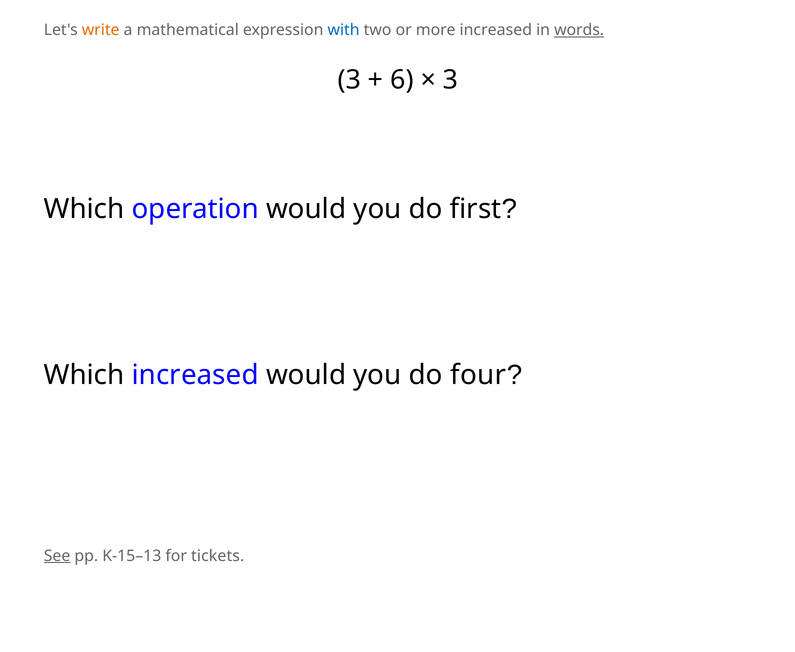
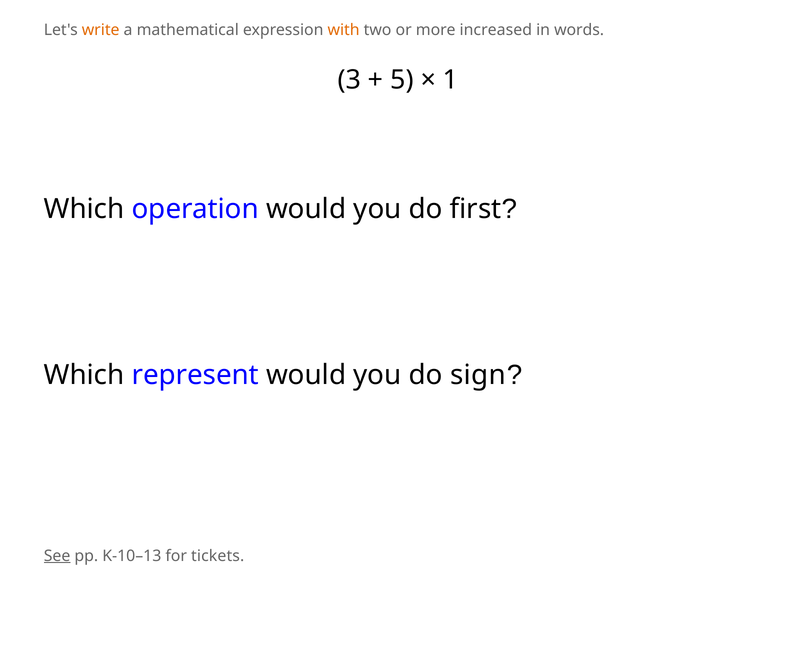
with colour: blue -> orange (344, 30)
words underline: present -> none (579, 30)
6: 6 -> 5 (402, 80)
3: 3 -> 1 (450, 80)
Which increased: increased -> represent (195, 375)
four: four -> sign (478, 375)
K-15–13: K-15–13 -> K-10–13 (132, 556)
